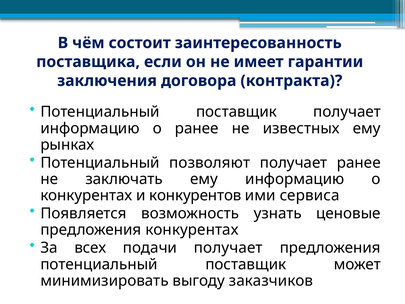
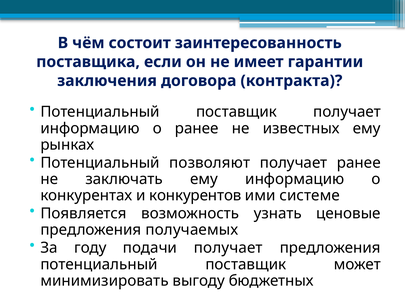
сервиса: сервиса -> системе (310, 195)
предложения конкурентах: конкурентах -> получаемых (192, 230)
всех: всех -> году (90, 248)
заказчиков: заказчиков -> бюджетных (271, 281)
